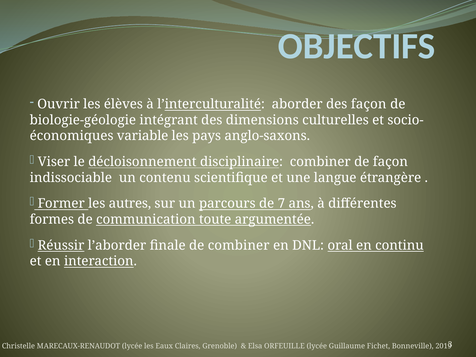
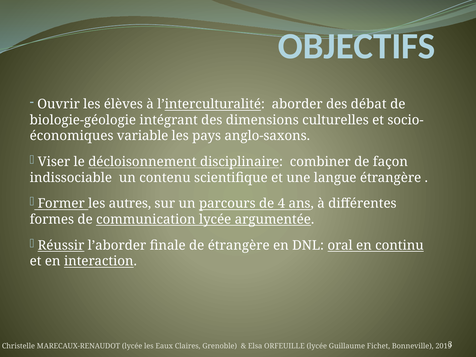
des façon: façon -> débat (369, 104)
7: 7 -> 4 (281, 204)
communication toute: toute -> lycée (215, 219)
de combiner: combiner -> étrangère (239, 245)
